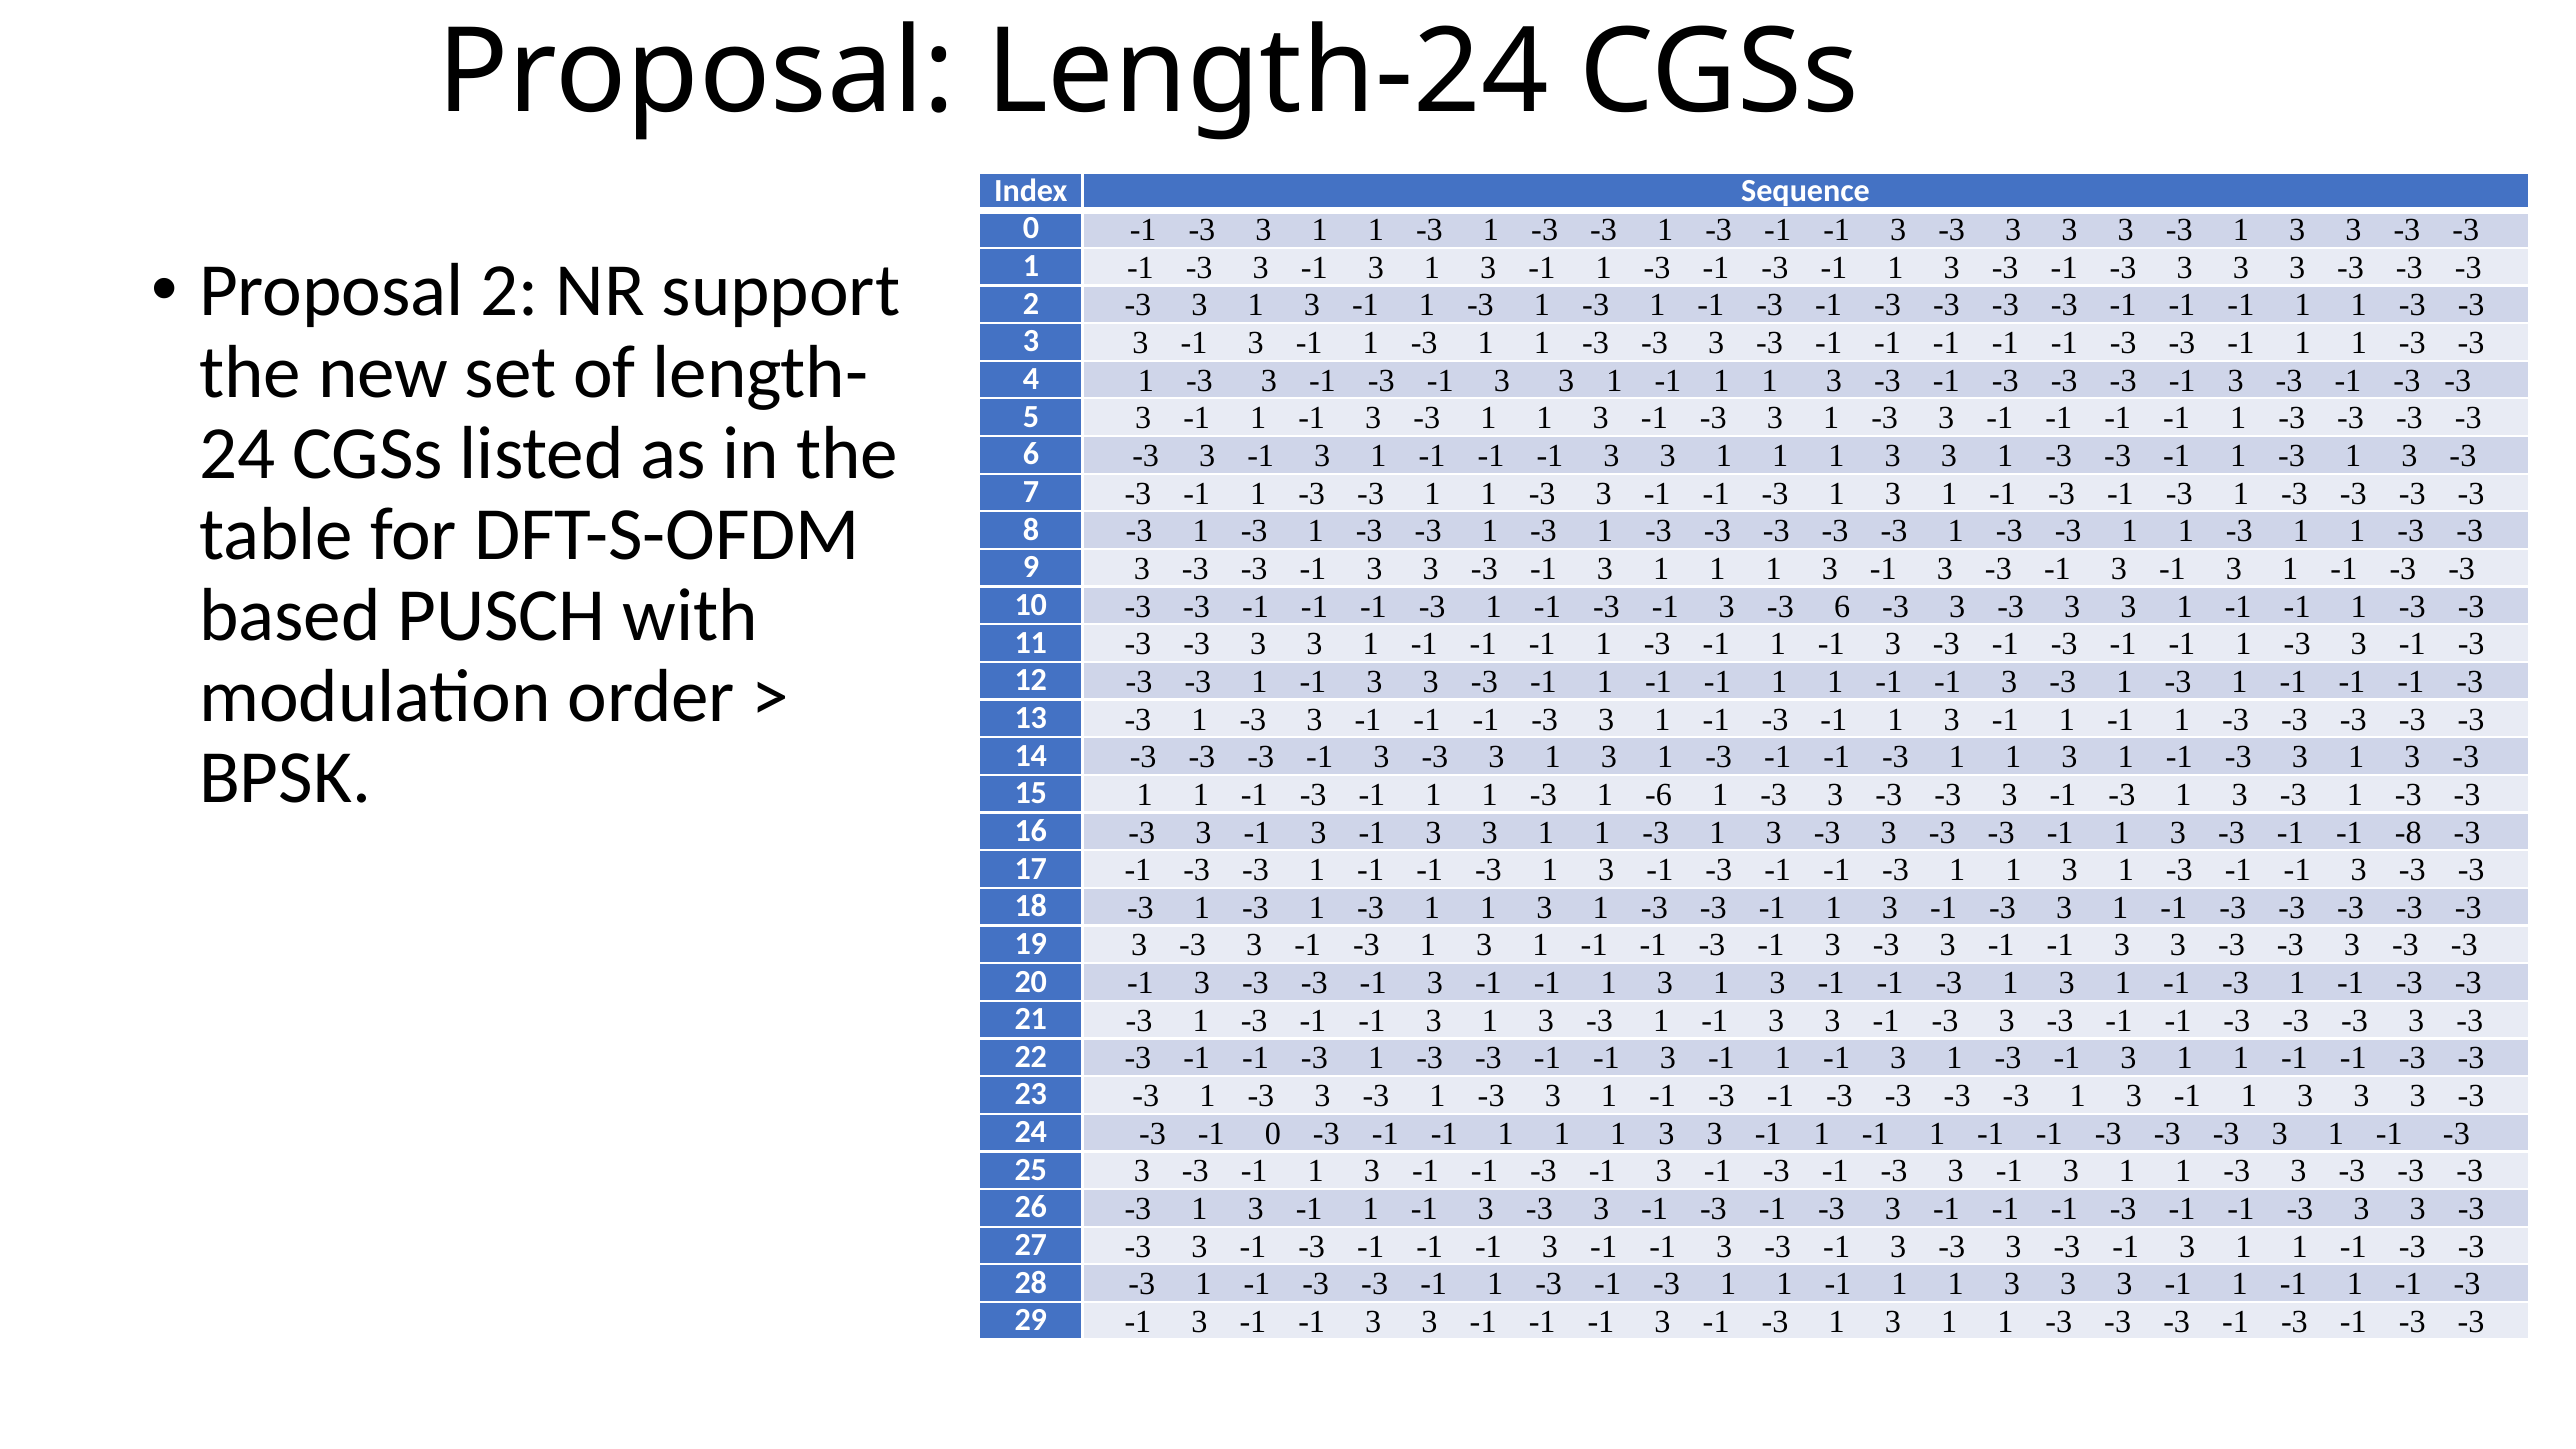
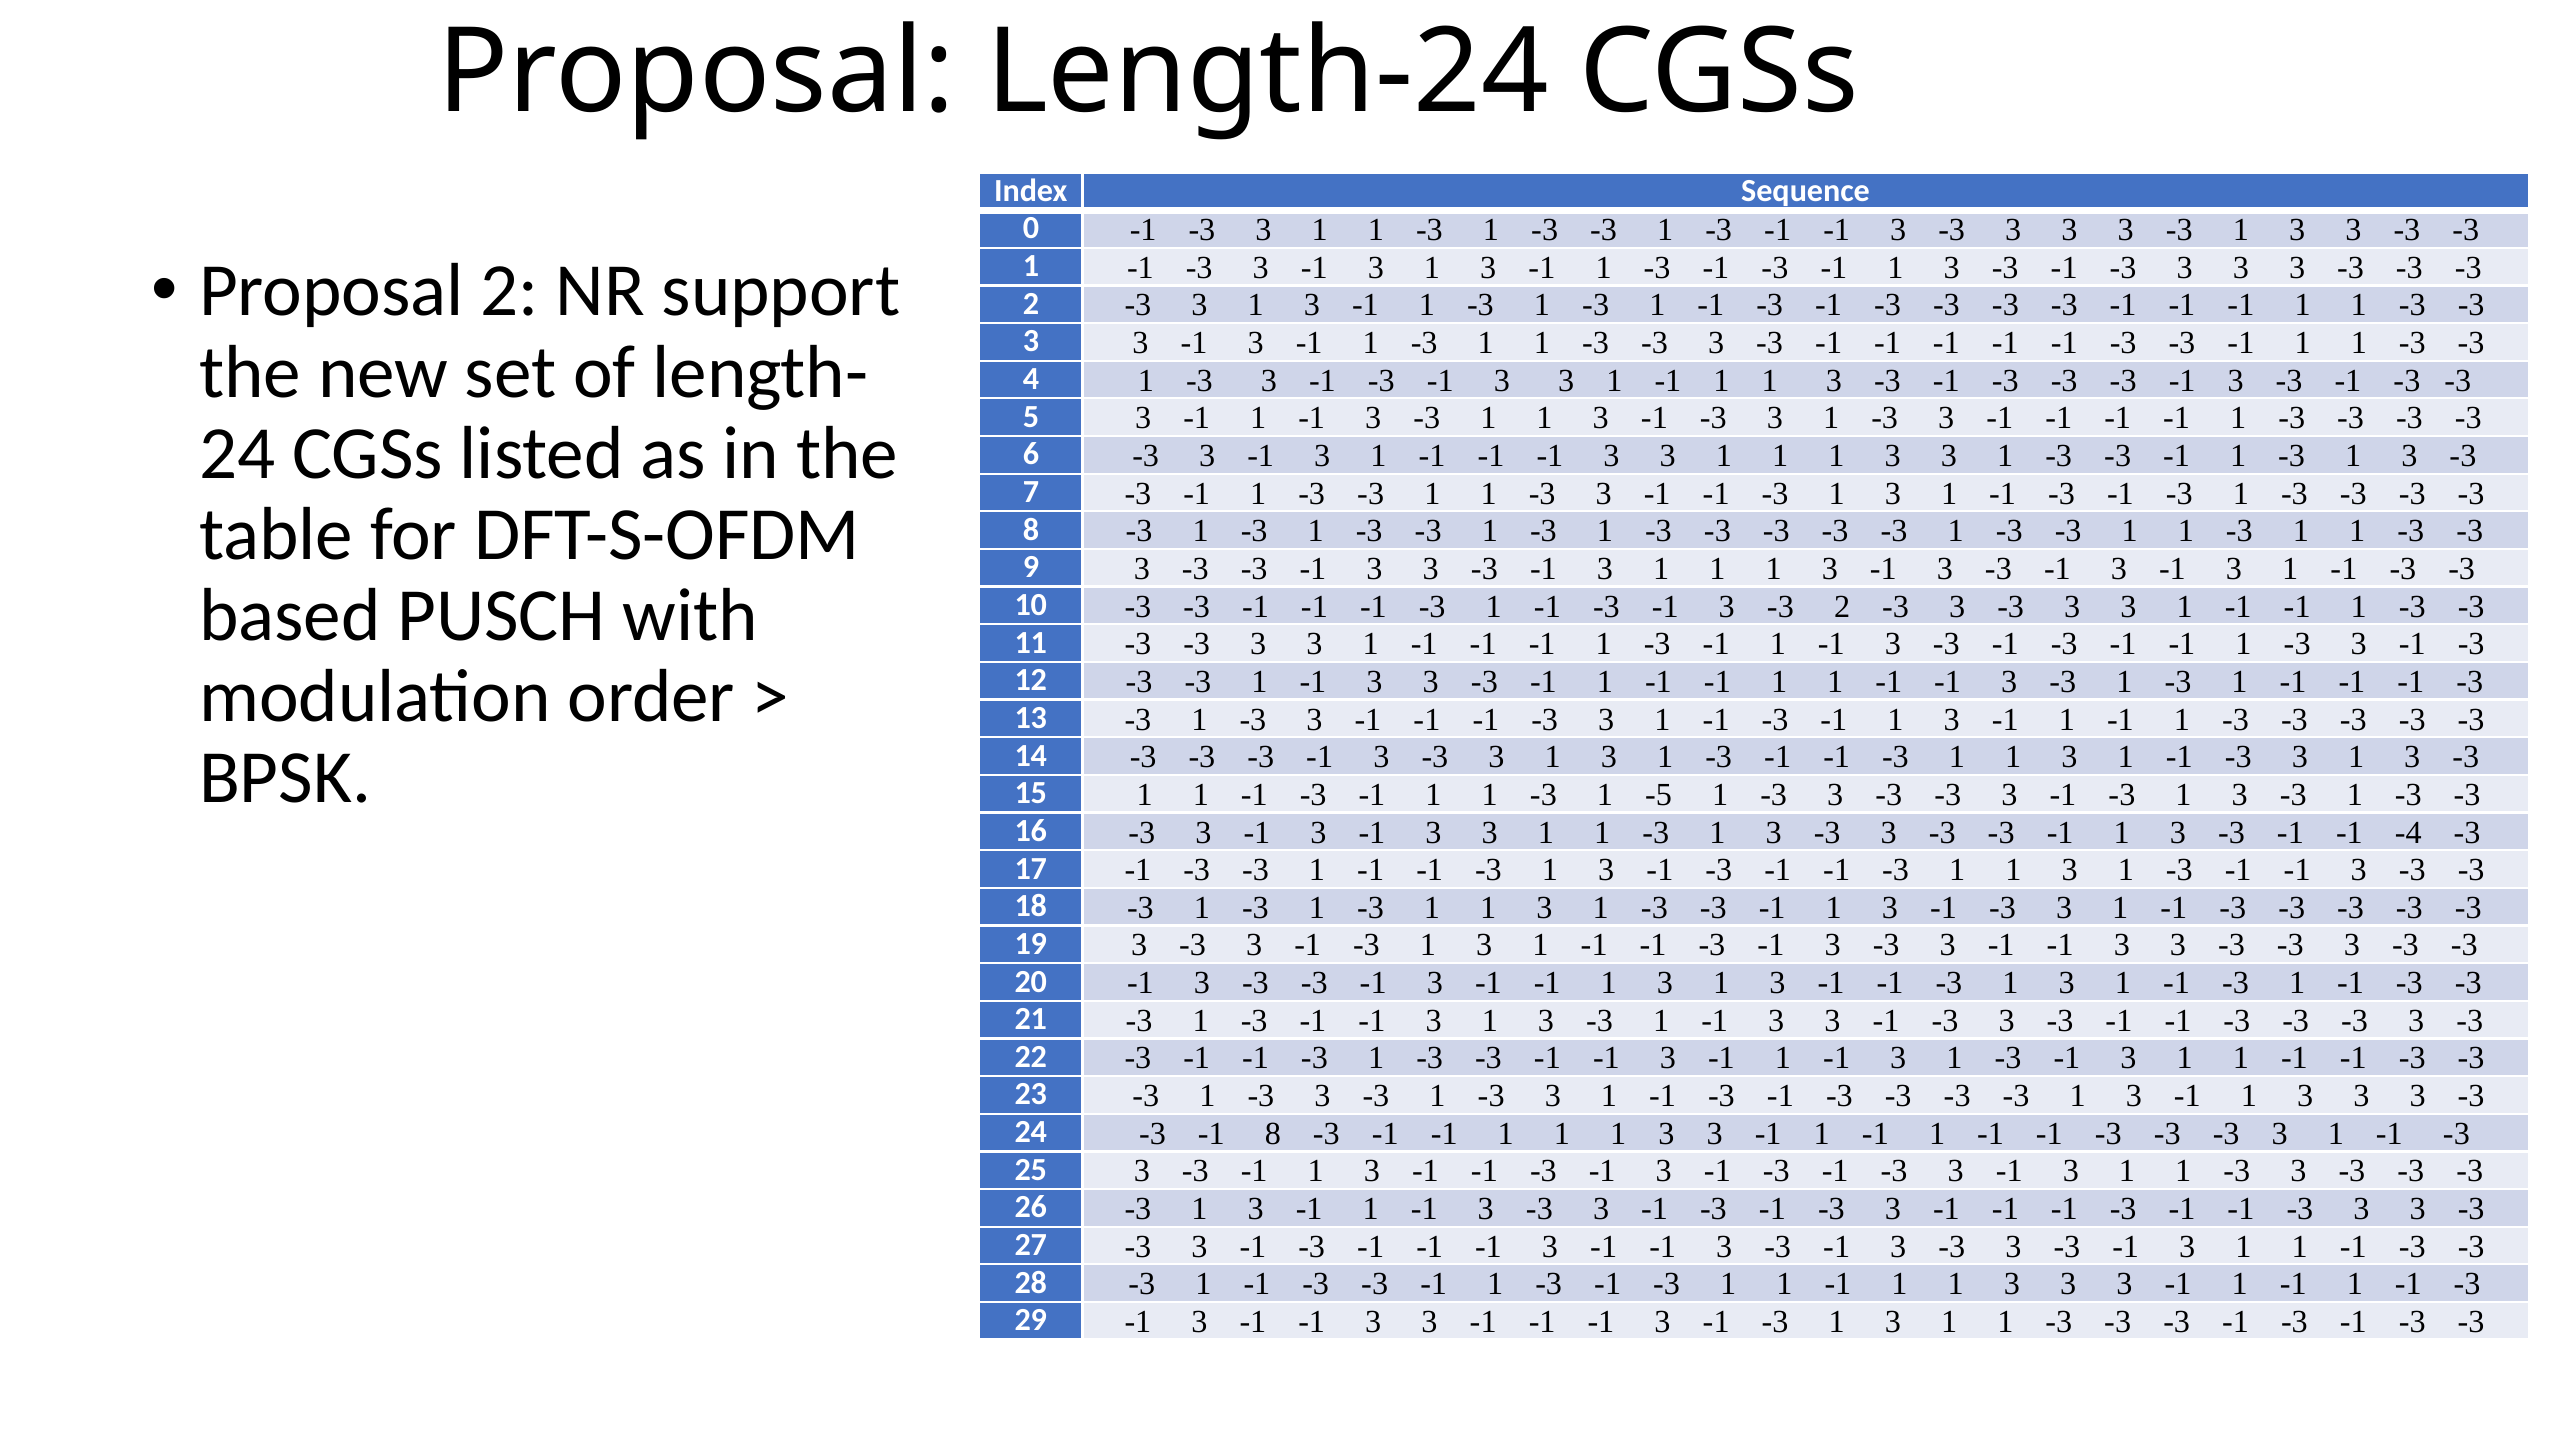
3 -3 6: 6 -> 2 (1842, 606)
-6: -6 -> -5 (1659, 795)
-8: -8 -> -4 (2408, 832)
-1 0: 0 -> 8 (1273, 1134)
